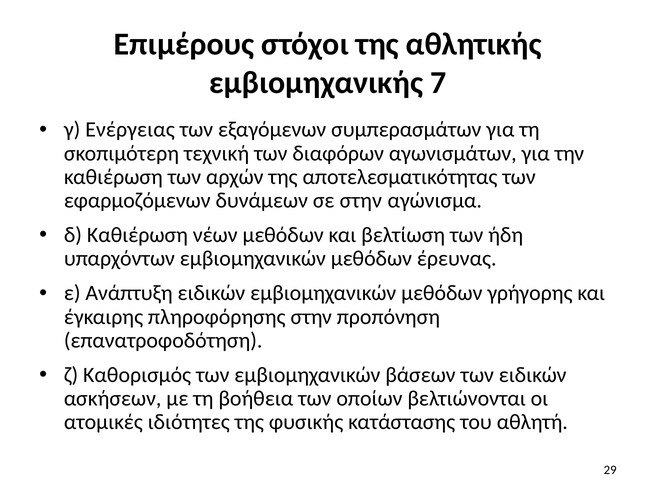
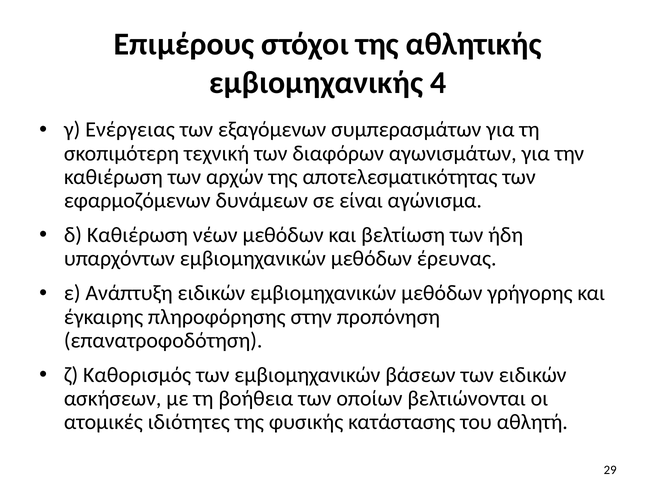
7: 7 -> 4 (438, 83)
σε στην: στην -> είναι (361, 201)
